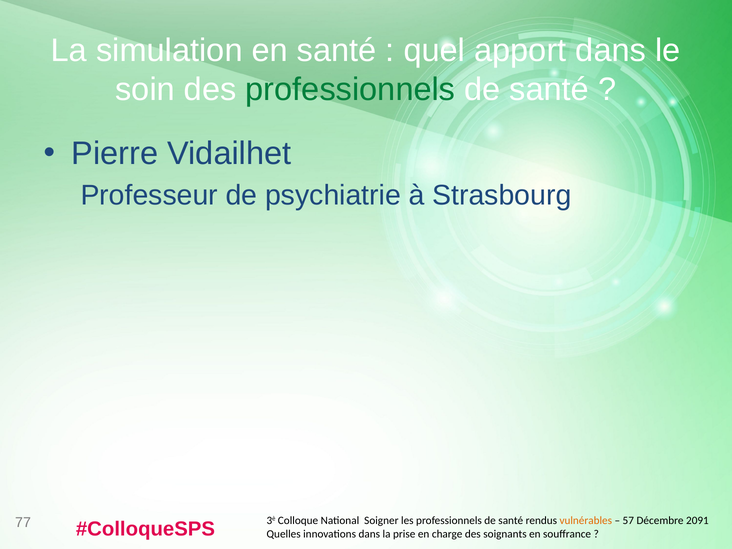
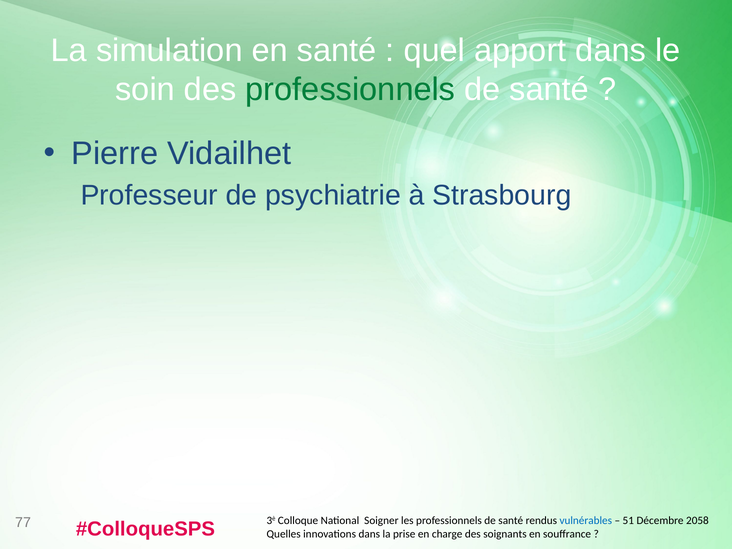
vulnérables colour: orange -> blue (586, 520)
57: 57 -> 51 (628, 520)
2091: 2091 -> 2058 (697, 520)
